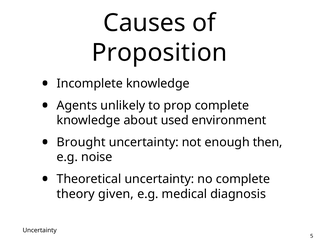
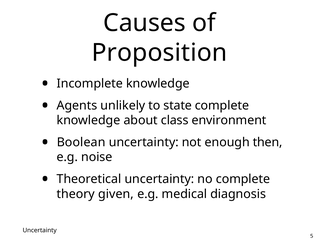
prop: prop -> state (178, 106)
used: used -> class (175, 120)
Brought: Brought -> Boolean (81, 142)
